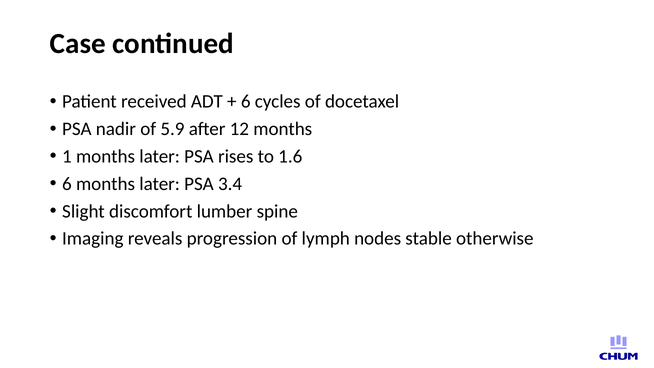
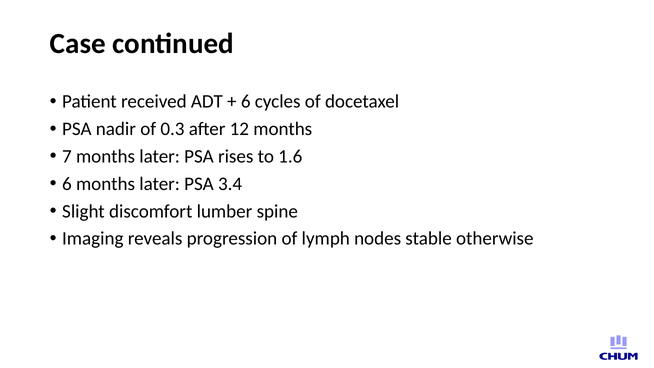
5.9: 5.9 -> 0.3 (172, 129)
1: 1 -> 7 (67, 156)
